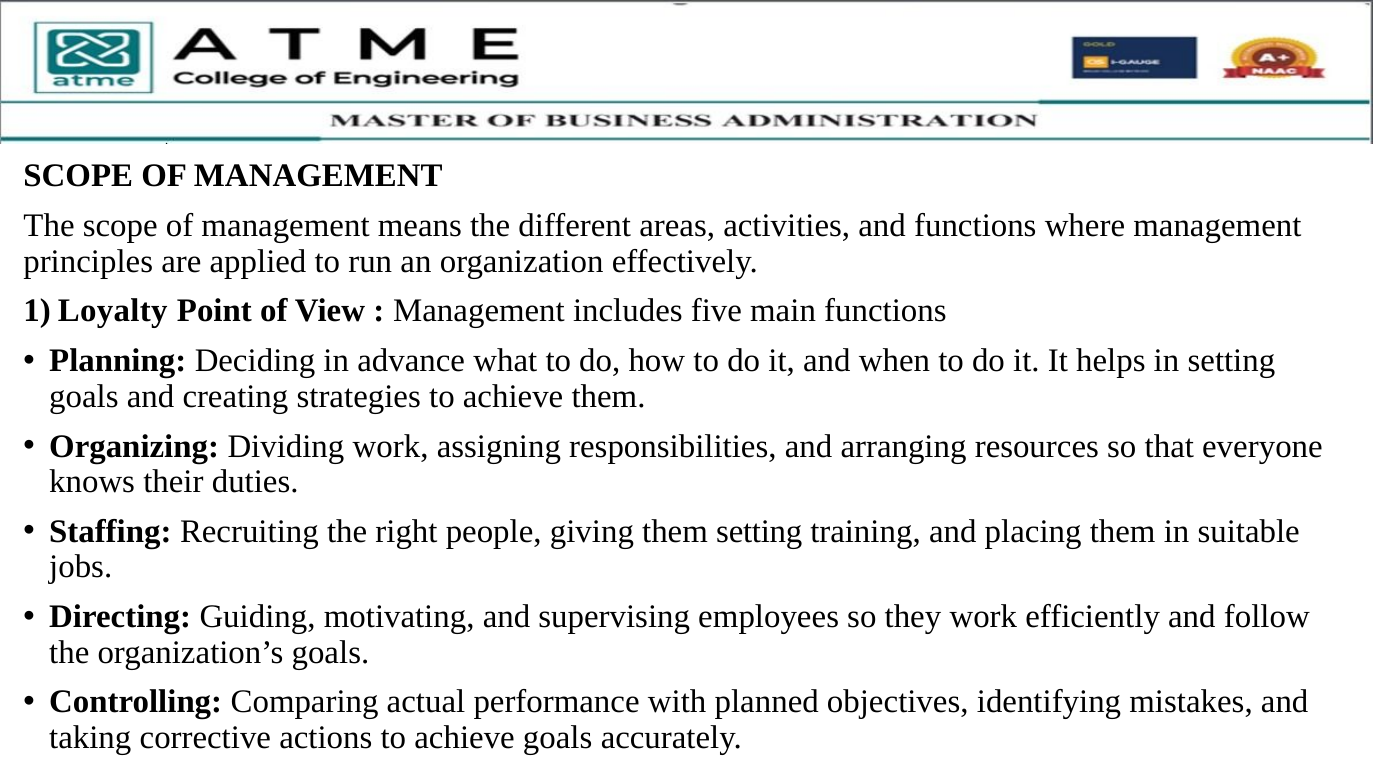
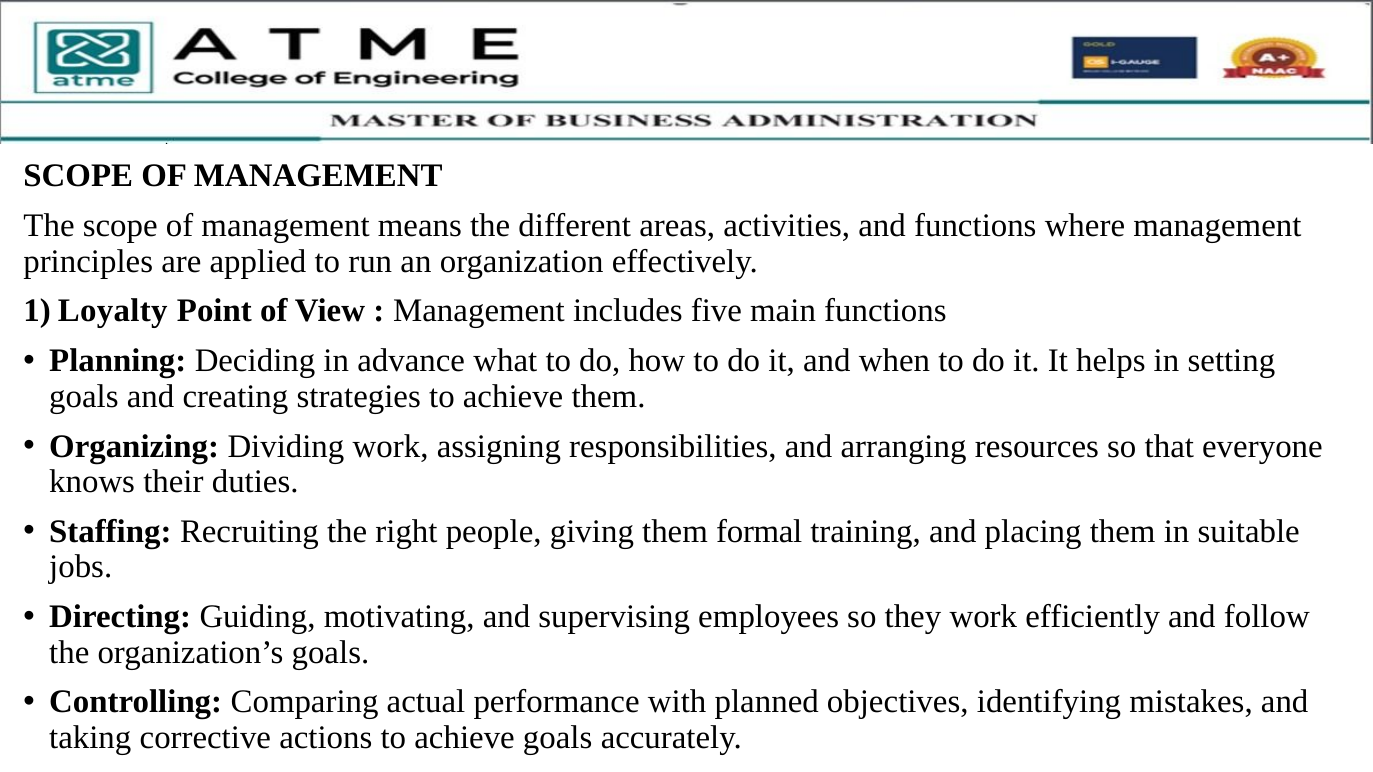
them setting: setting -> formal (759, 532)
